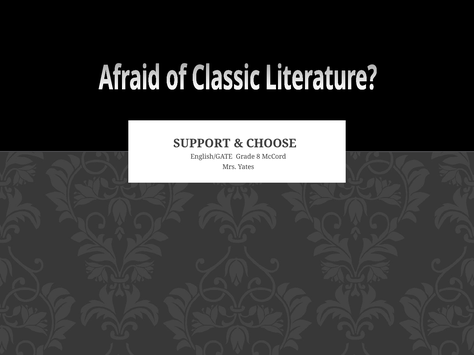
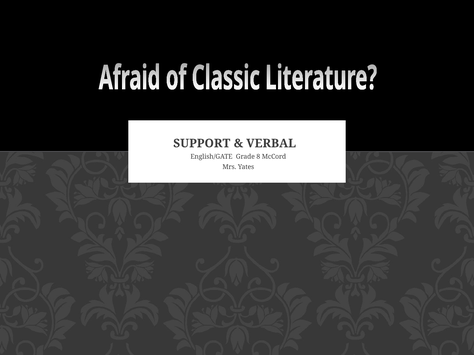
CHOOSE: CHOOSE -> VERBAL (271, 144)
